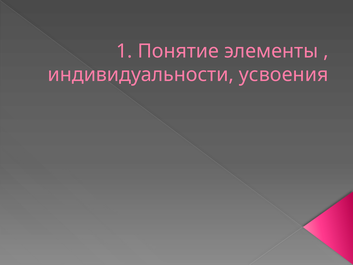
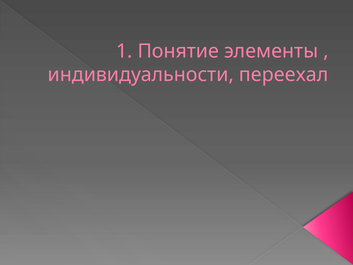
усвоения: усвоения -> переехал (284, 75)
